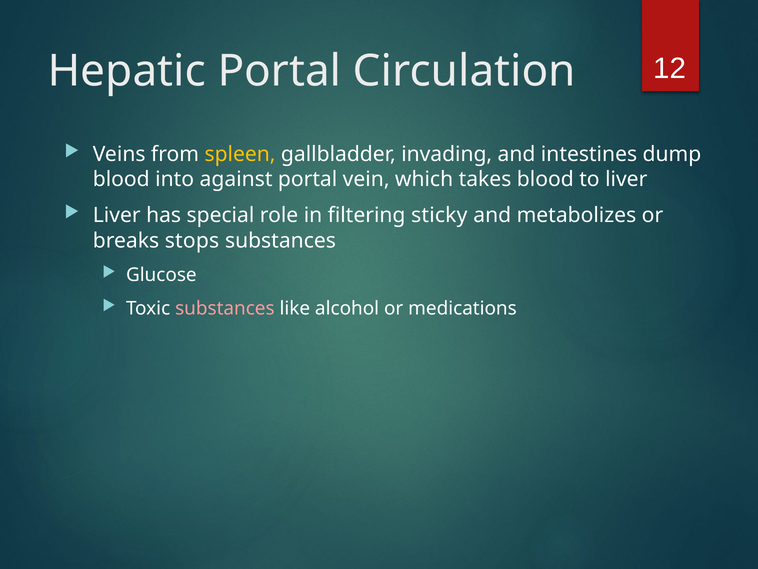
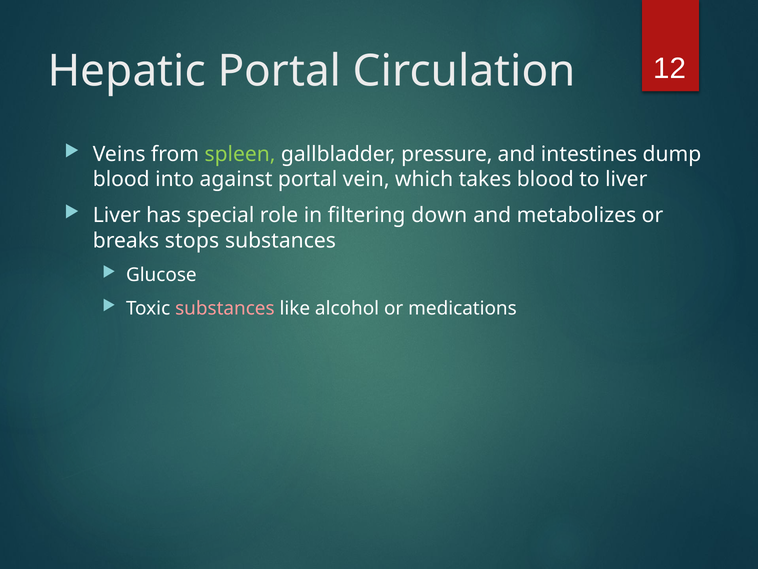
spleen colour: yellow -> light green (240, 154)
invading: invading -> pressure (447, 154)
sticky: sticky -> down (439, 215)
